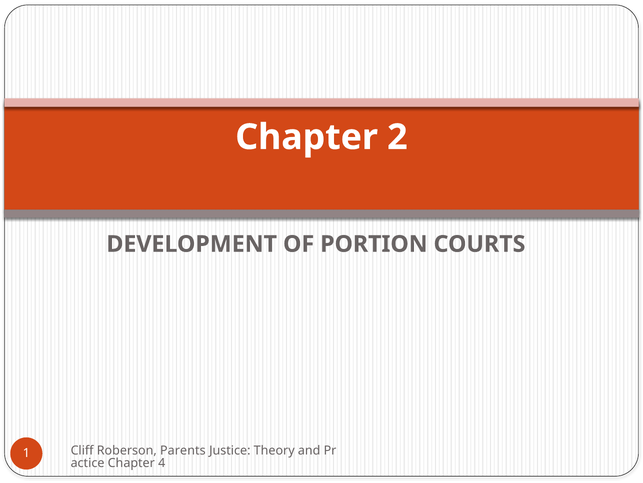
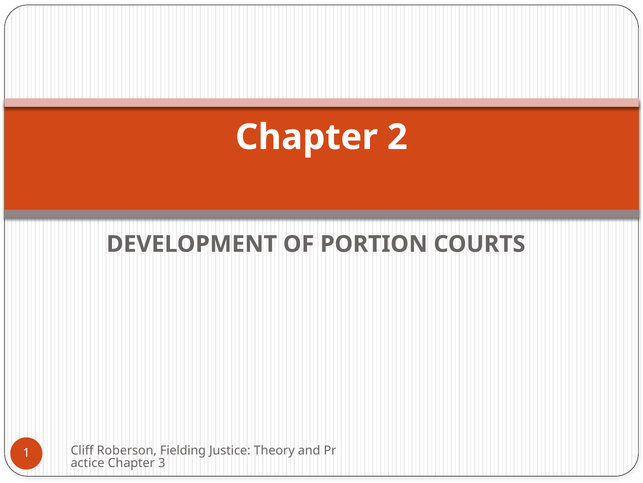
Parents: Parents -> Fielding (183, 450)
4: 4 -> 3 (162, 462)
